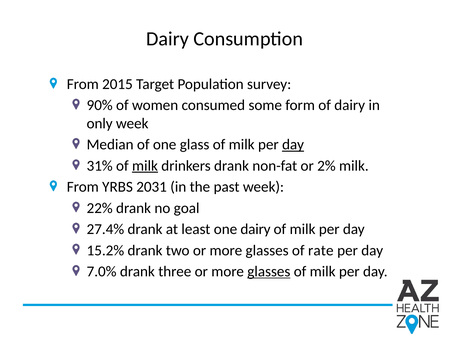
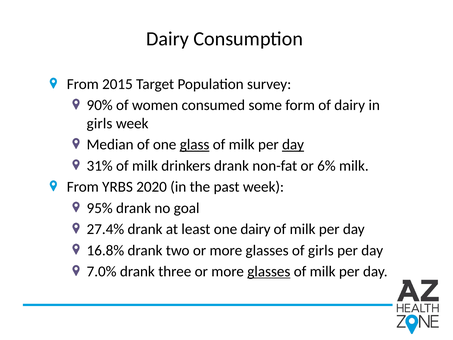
only: only -> girls (100, 123)
glass underline: none -> present (195, 145)
milk underline: present -> none (145, 166)
2%: 2% -> 6% (326, 166)
2031: 2031 -> 2020 (152, 187)
22%: 22% -> 95% (100, 208)
15.2%: 15.2% -> 16.8% (105, 250)
of rate: rate -> girls (321, 250)
